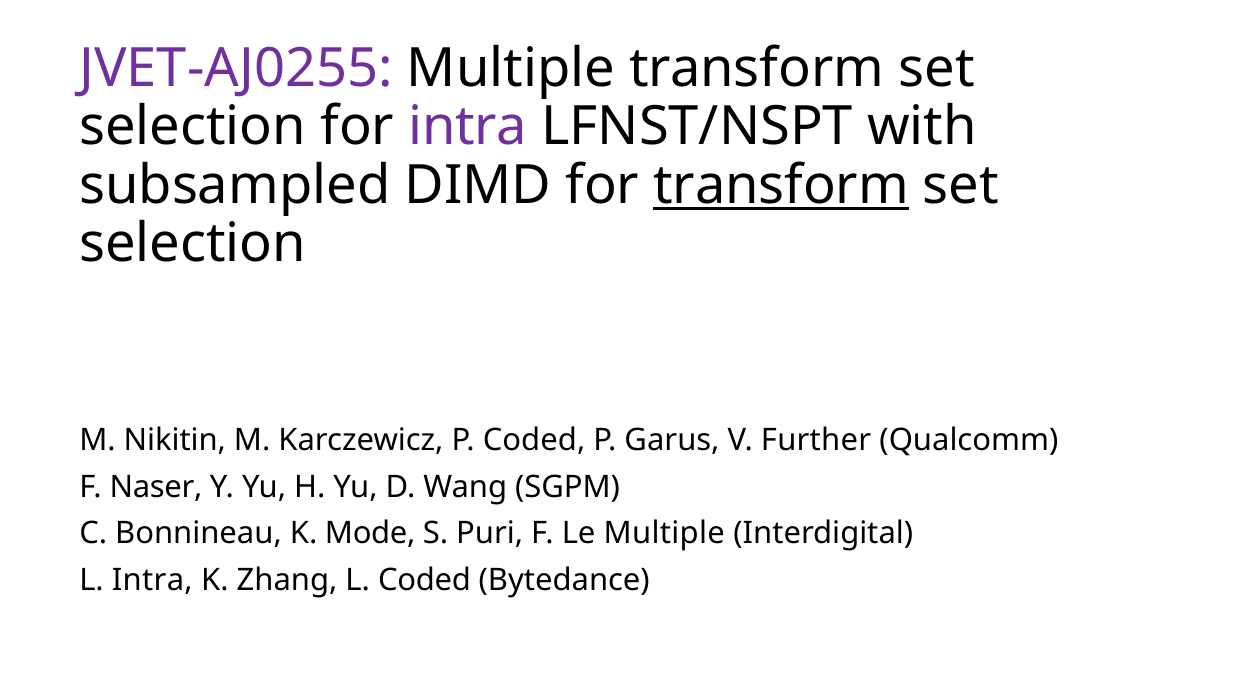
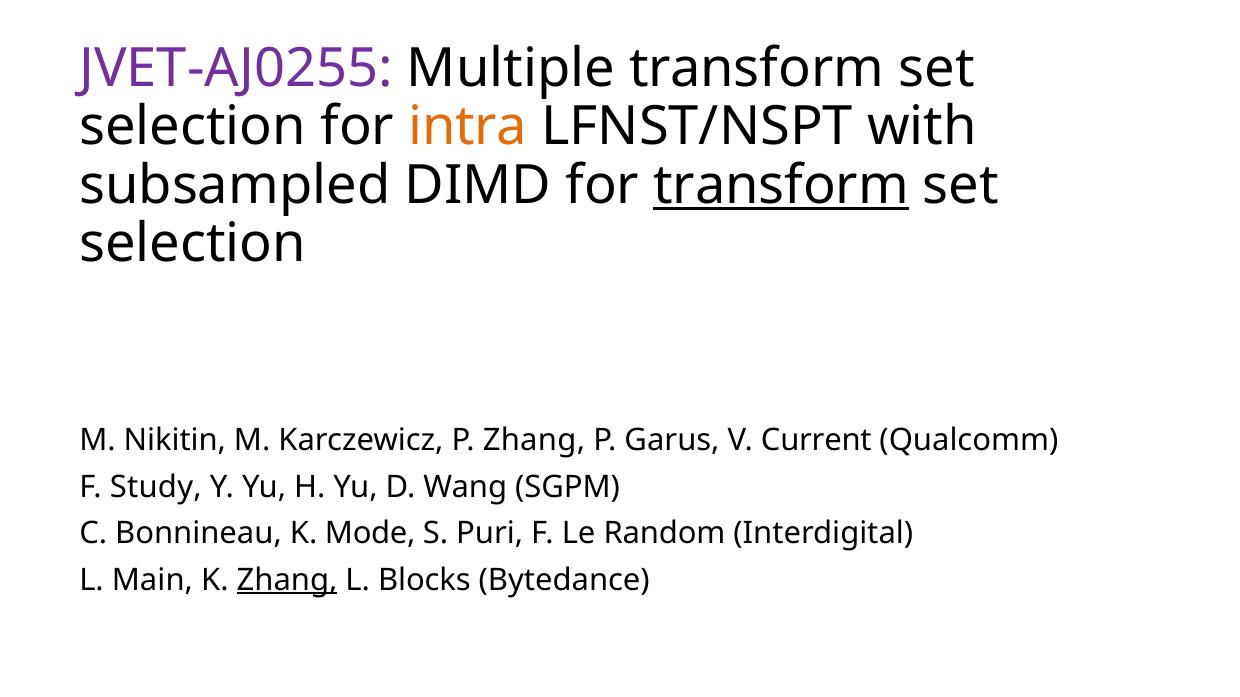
intra colour: purple -> orange (468, 127)
P Coded: Coded -> Zhang (534, 441)
Further: Further -> Current (816, 441)
Naser: Naser -> Study (156, 487)
Le Multiple: Multiple -> Random (665, 534)
L Intra: Intra -> Main (152, 580)
Zhang underline: none -> present (287, 580)
L Coded: Coded -> Blocks (424, 580)
